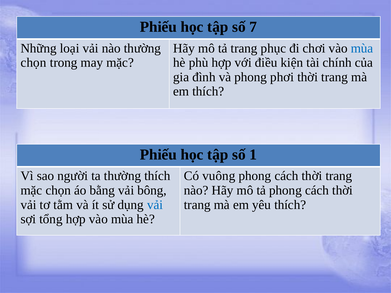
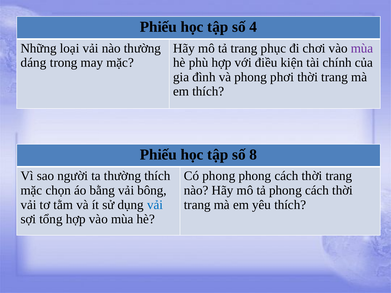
7: 7 -> 4 (253, 27)
mùa colour: blue -> purple (362, 48)
chọn: chọn -> dáng (34, 63)
1: 1 -> 8 (253, 155)
Có vuông: vuông -> phong (219, 176)
